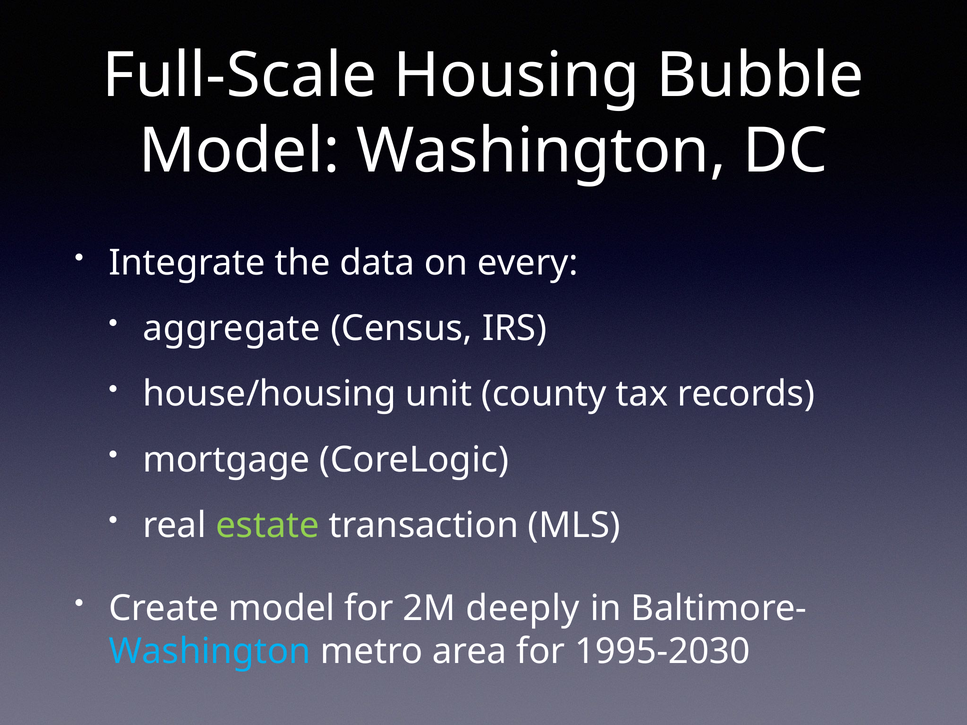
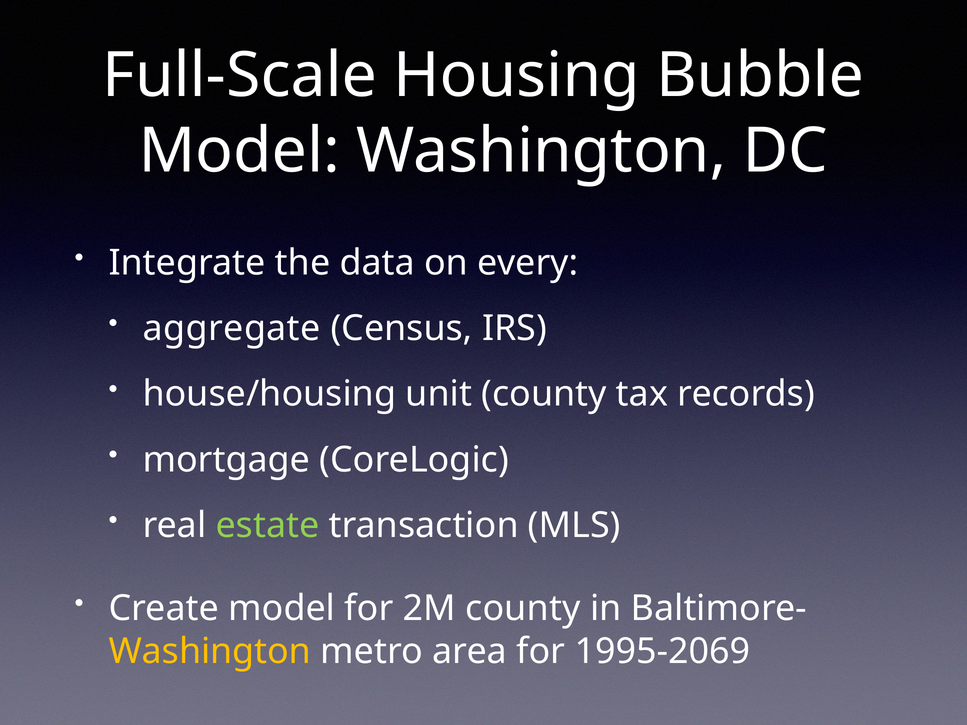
2M deeply: deeply -> county (523, 609)
Washington colour: light blue -> yellow (210, 652)
1995-2030: 1995-2030 -> 1995-2069 (662, 652)
